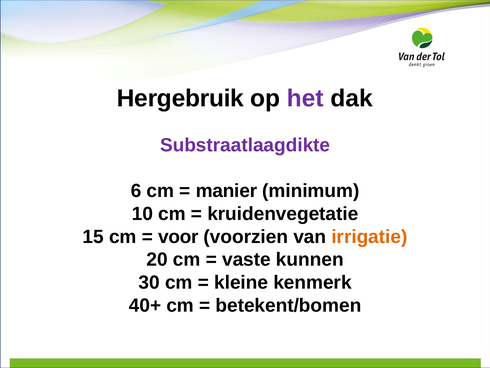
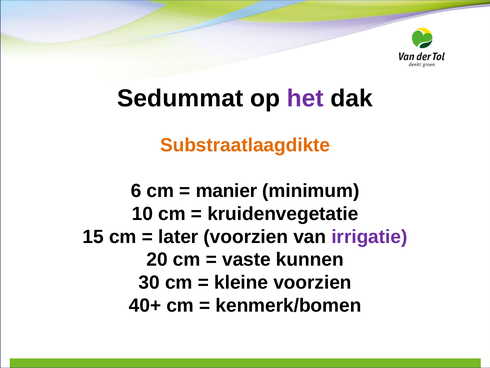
Hergebruik: Hergebruik -> Sedummat (180, 98)
Substraatlaagdikte colour: purple -> orange (245, 145)
voor: voor -> later (178, 236)
irrigatie colour: orange -> purple (369, 236)
kleine kenmerk: kenmerk -> voorzien (312, 282)
betekent/bomen: betekent/bomen -> kenmerk/bomen (288, 305)
